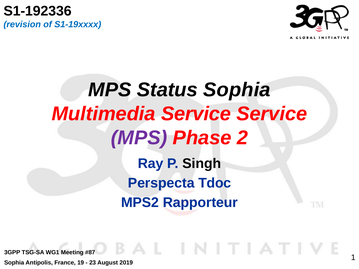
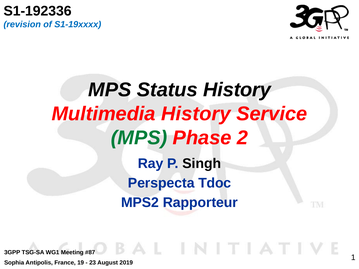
Status Sophia: Sophia -> History (237, 90)
Multimedia Service: Service -> History (196, 114)
MPS colour: purple -> green (139, 138)
